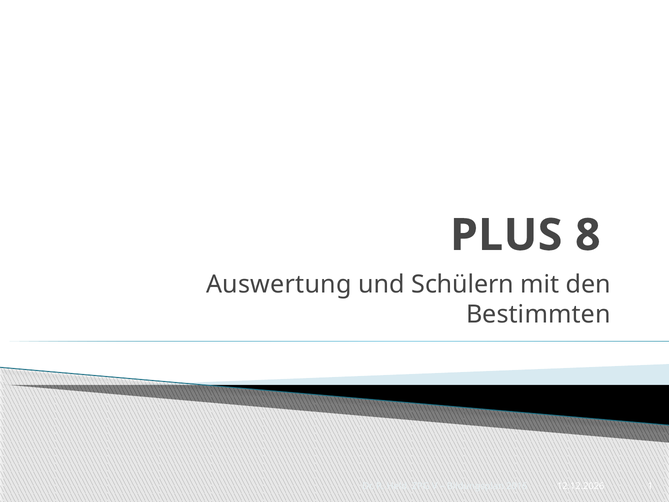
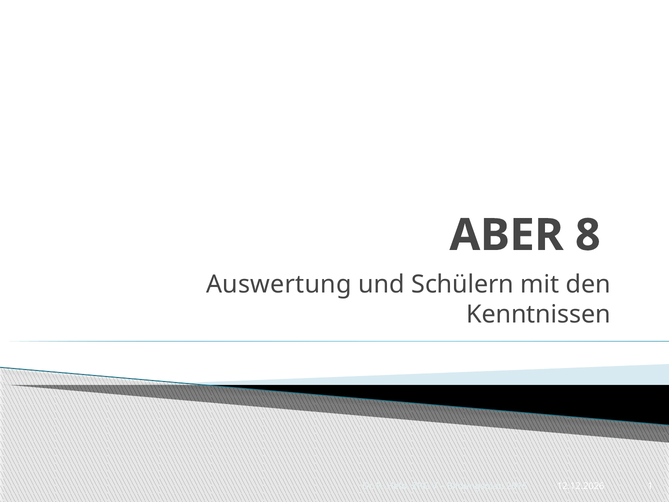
PLUS: PLUS -> ABER (507, 235)
Bestimmten: Bestimmten -> Kenntnissen (538, 314)
